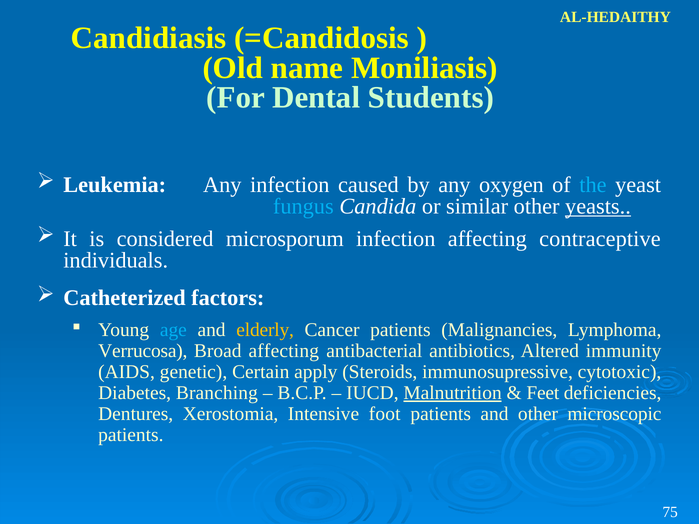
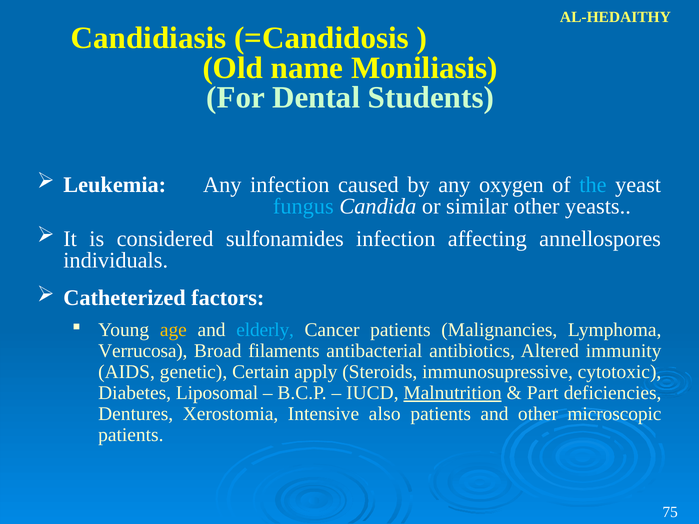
yeasts underline: present -> none (598, 206)
microsporum: microsporum -> sulfonamides (285, 239)
contraceptive: contraceptive -> annellospores (600, 239)
age colour: light blue -> yellow (173, 330)
elderly colour: yellow -> light blue (265, 330)
Broad affecting: affecting -> filaments (284, 351)
Branching: Branching -> Liposomal (217, 393)
Feet: Feet -> Part (543, 393)
foot: foot -> also (385, 414)
